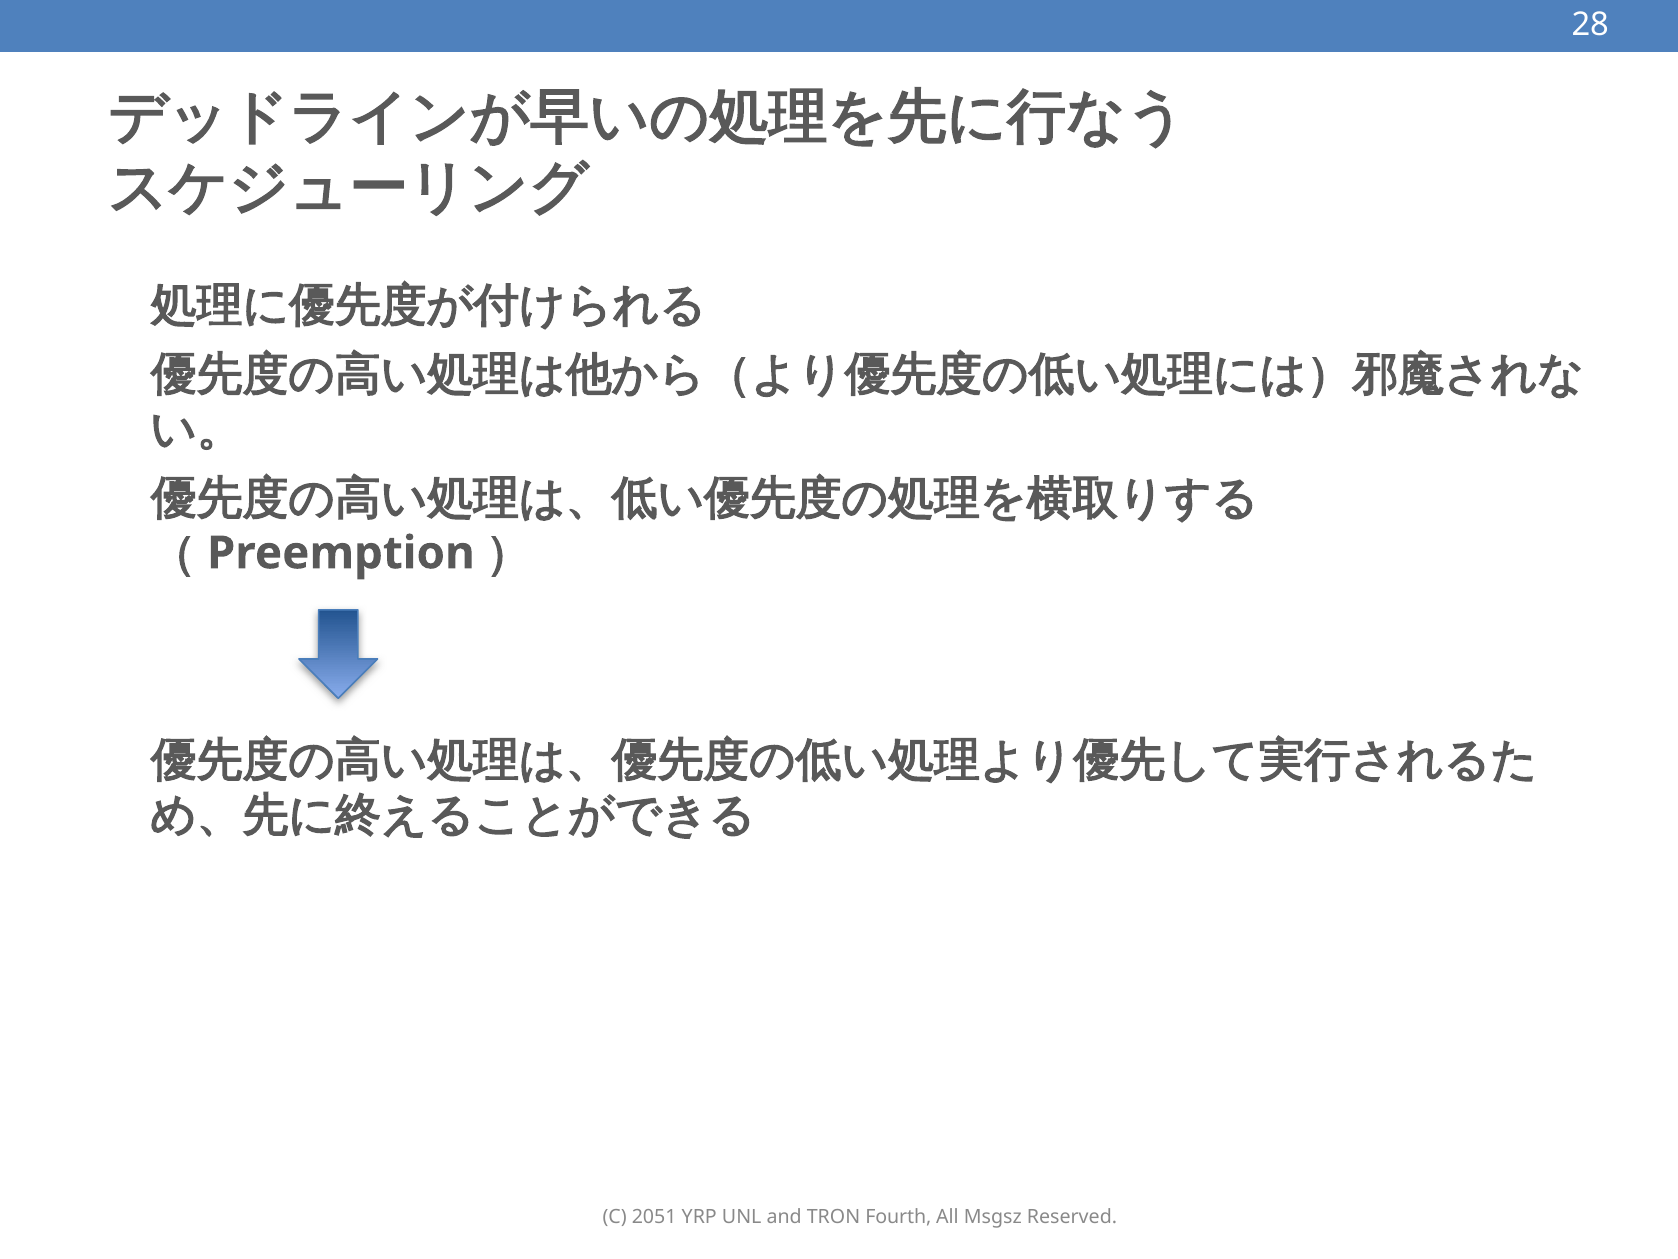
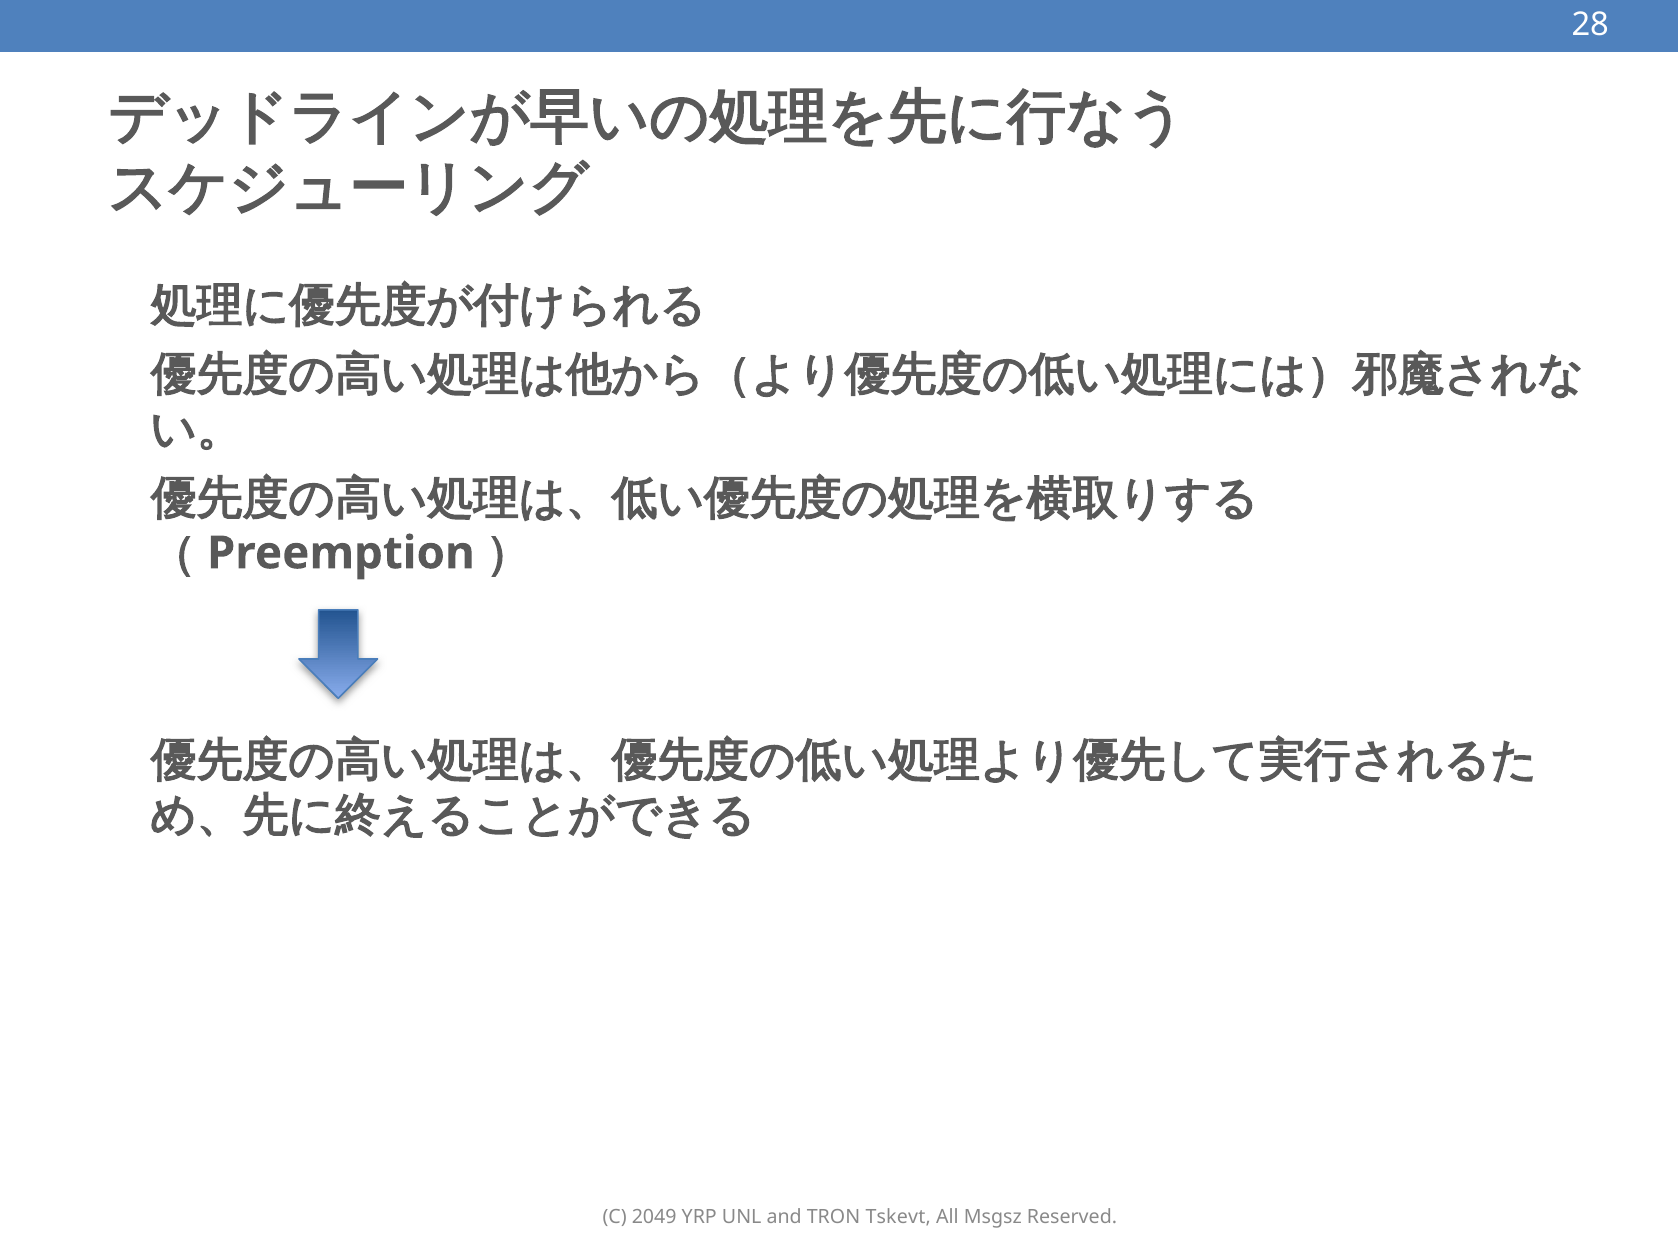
2051: 2051 -> 2049 (654, 1216)
Fourth: Fourth -> Tskevt (898, 1216)
